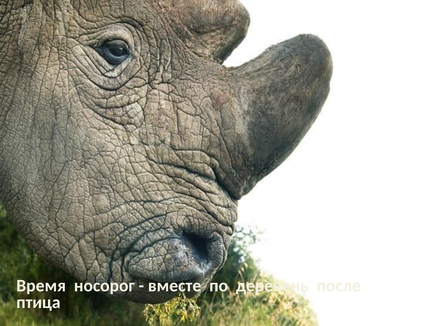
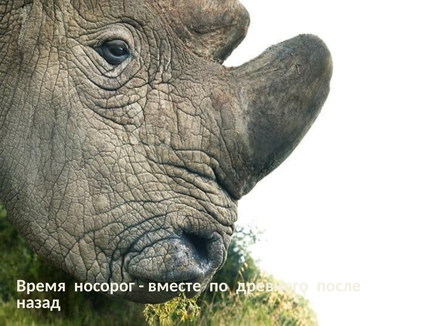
деревень: деревень -> древнего (272, 286)
птица: птица -> назад (38, 303)
